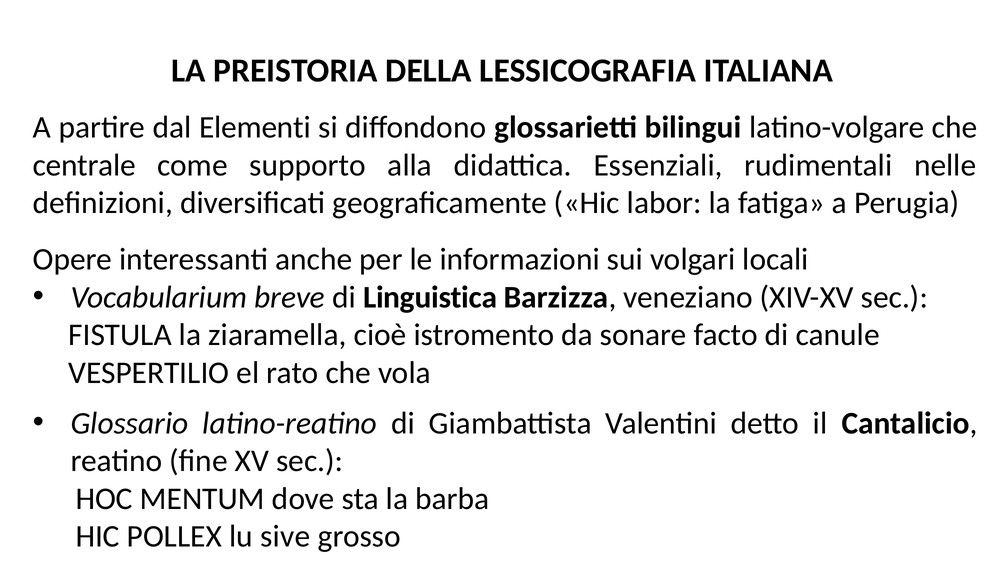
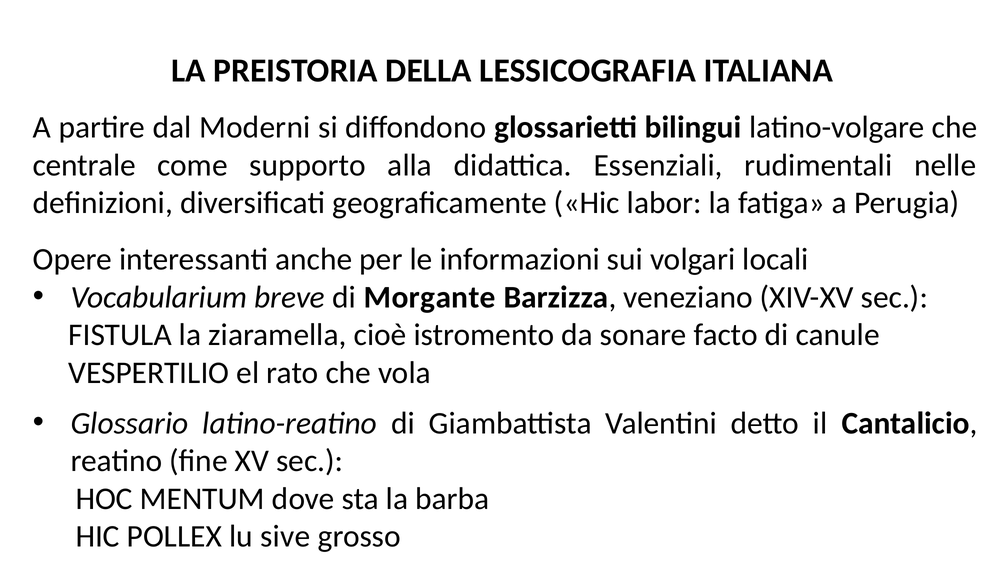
Elementi: Elementi -> Moderni (255, 127)
Linguistica: Linguistica -> Morgante (430, 297)
